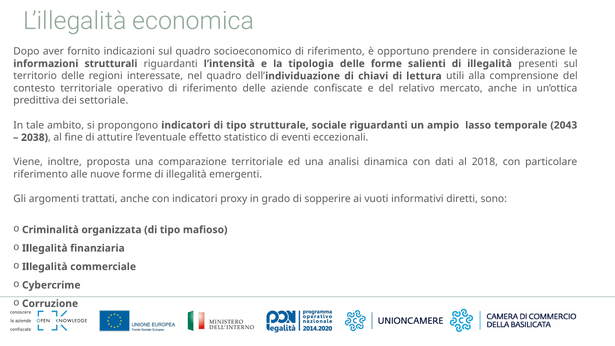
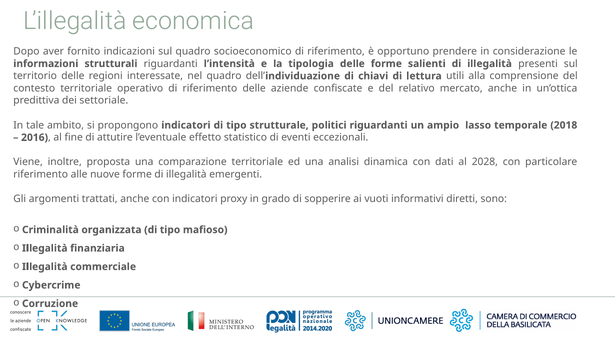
sociale: sociale -> politici (329, 125)
2043: 2043 -> 2018 (564, 125)
2038: 2038 -> 2016 (35, 137)
2018: 2018 -> 2028 (485, 162)
